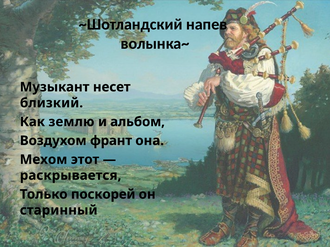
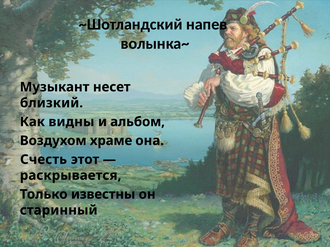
землю: землю -> видны (71, 122)
франт: франт -> храме (111, 141)
Мехом: Мехом -> Счесть (44, 160)
поскорей: поскорей -> известны (103, 195)
